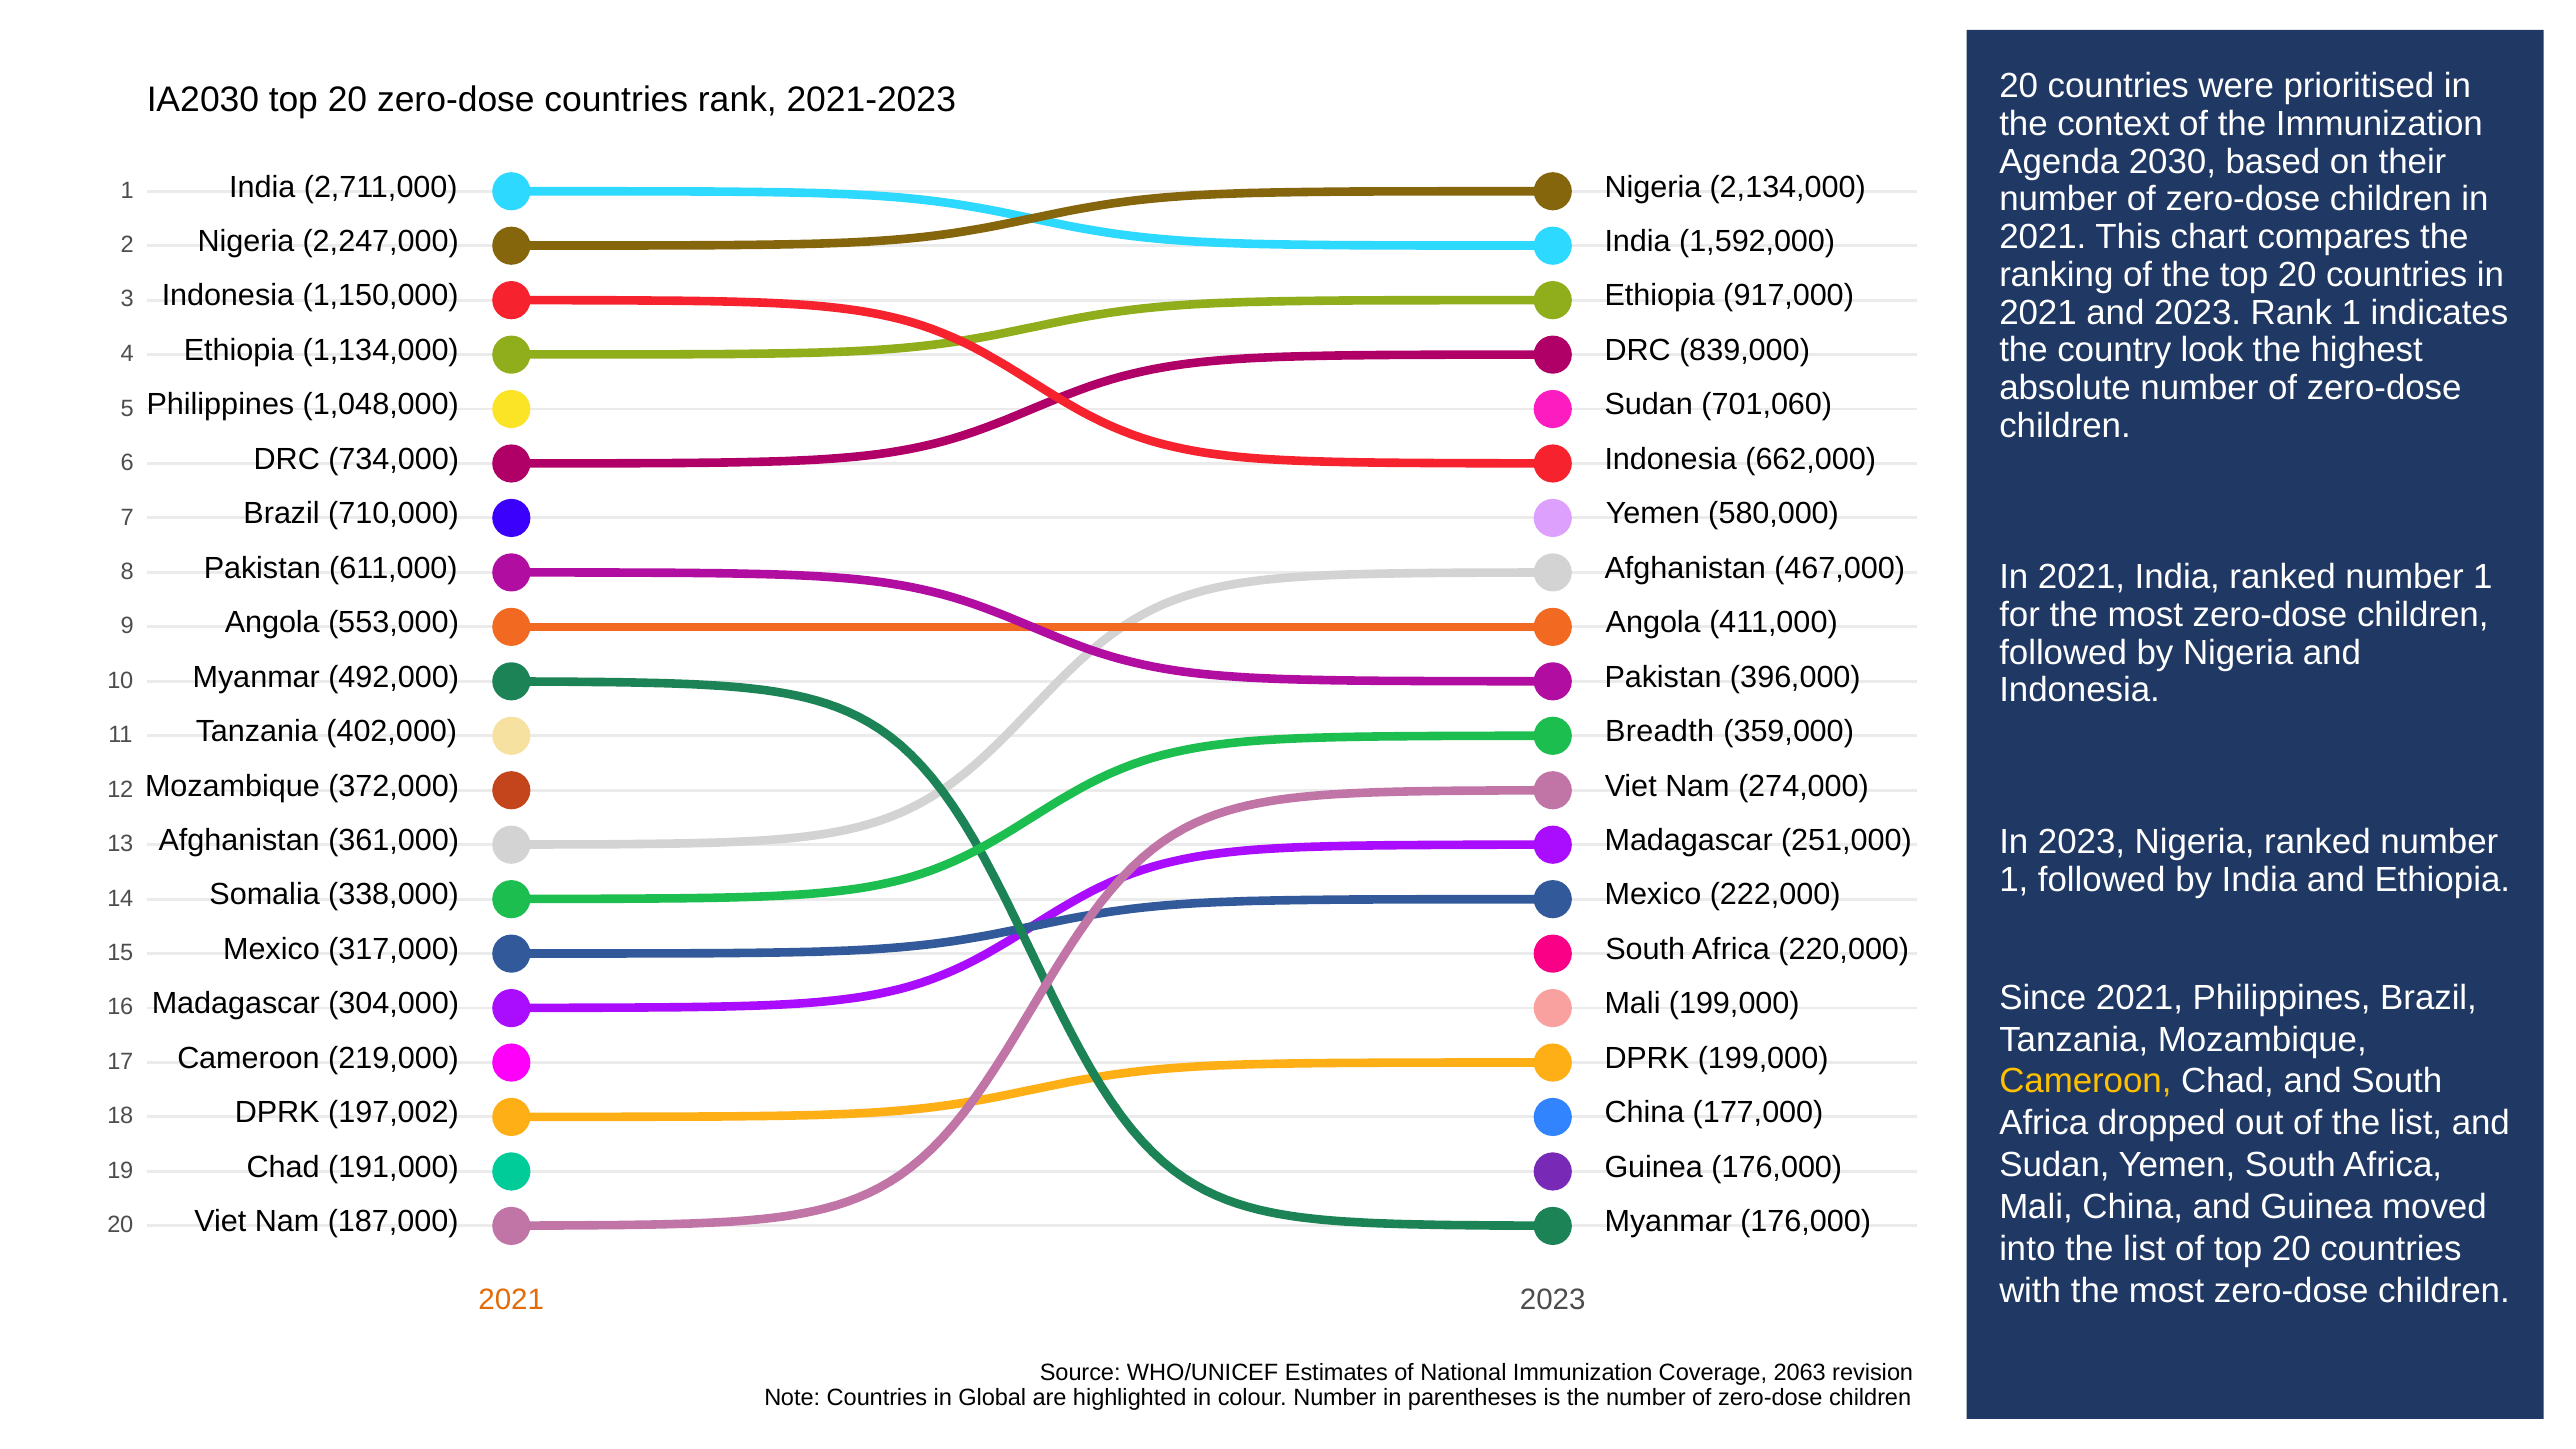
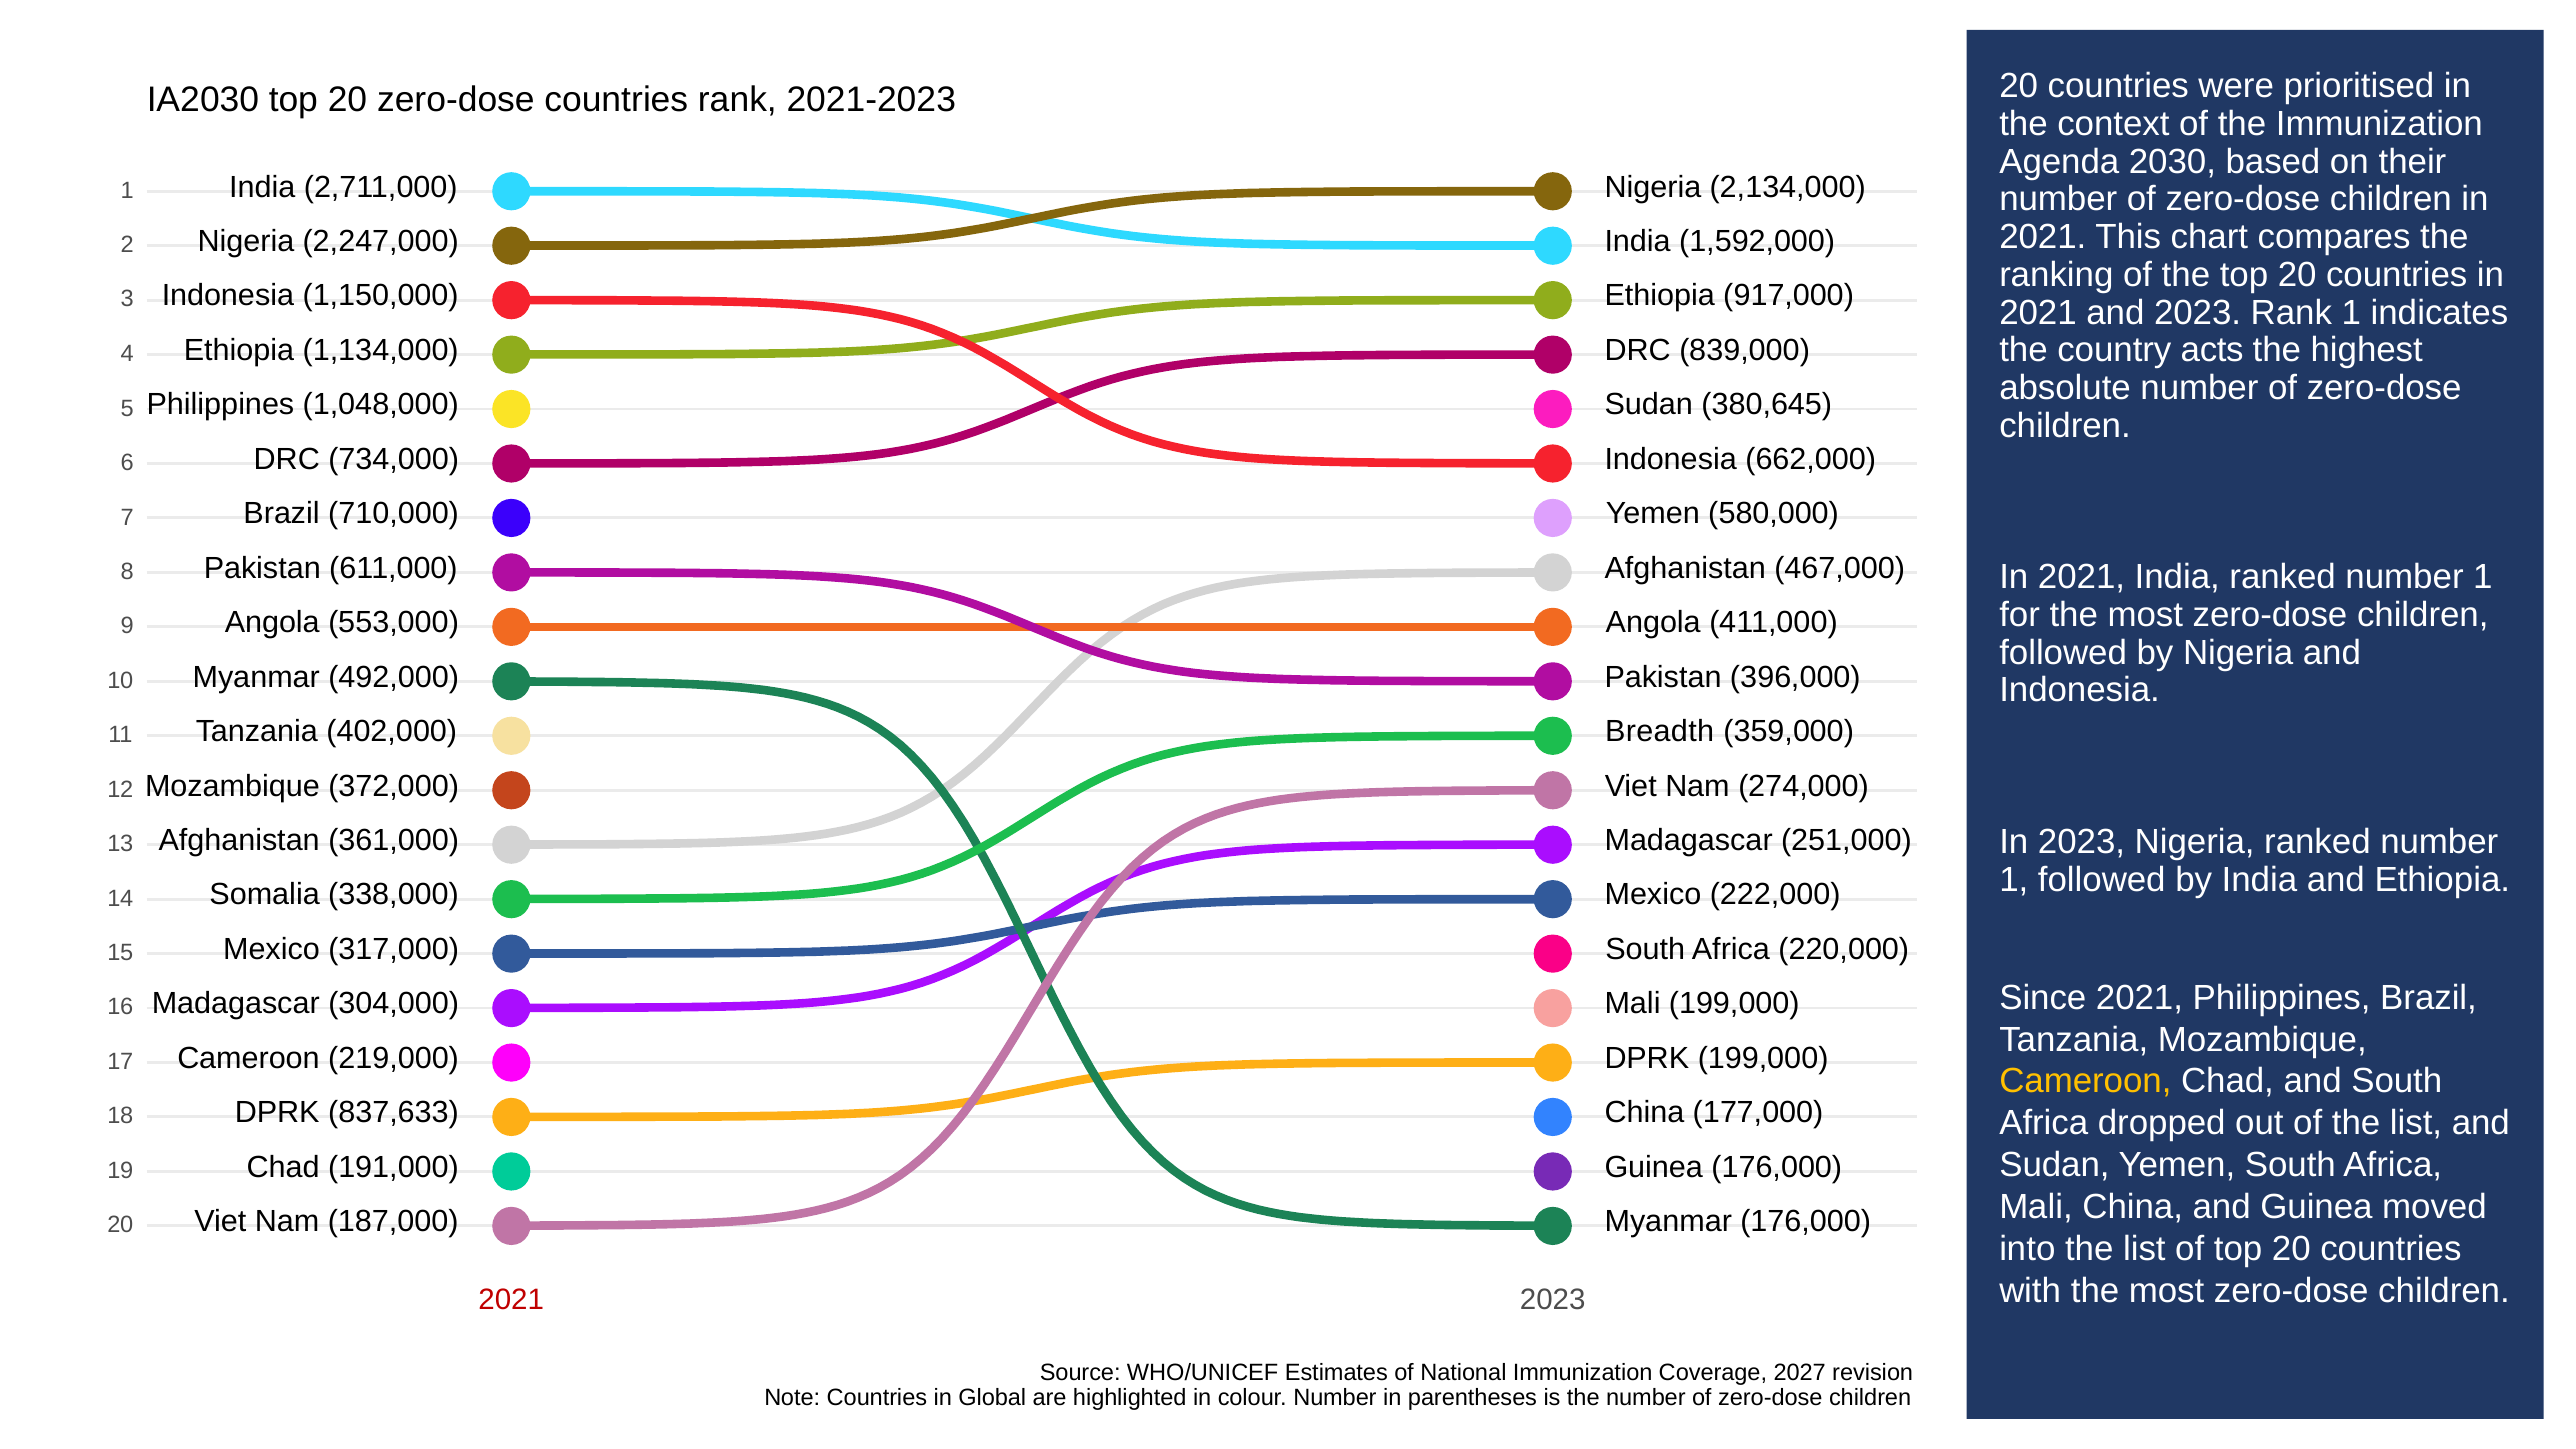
look: look -> acts (2212, 350)
701,060: 701,060 -> 380,645 (1767, 405)
197,002: 197,002 -> 837,633 (394, 1113)
2021 colour: orange -> red (511, 1300)
2063: 2063 -> 2027 (1800, 1373)
